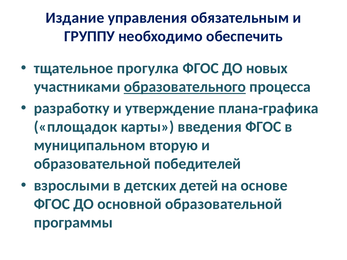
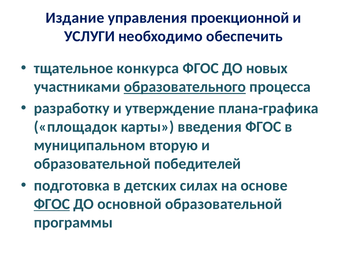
обязательным: обязательным -> проекционной (240, 18)
ГРУППУ: ГРУППУ -> УСЛУГИ (90, 36)
прогулка: прогулка -> конкурса (148, 68)
взрослыми: взрослыми -> подготовка (72, 186)
детей: детей -> силах (199, 186)
ФГОС underline: none -> present (52, 204)
